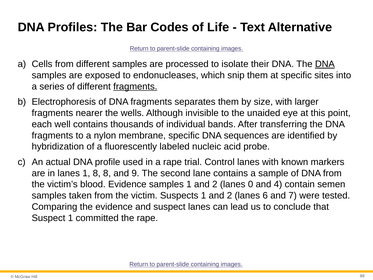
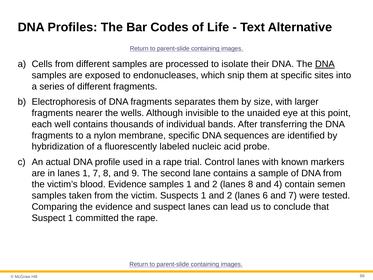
fragments underline: present -> none (135, 86)
1 8: 8 -> 7 (97, 173)
lanes 0: 0 -> 8 (251, 184)
